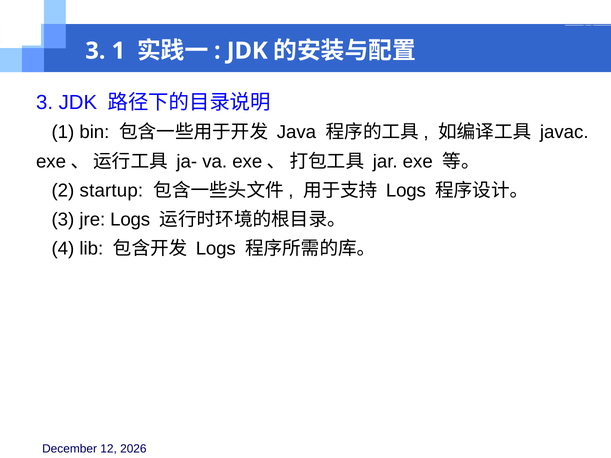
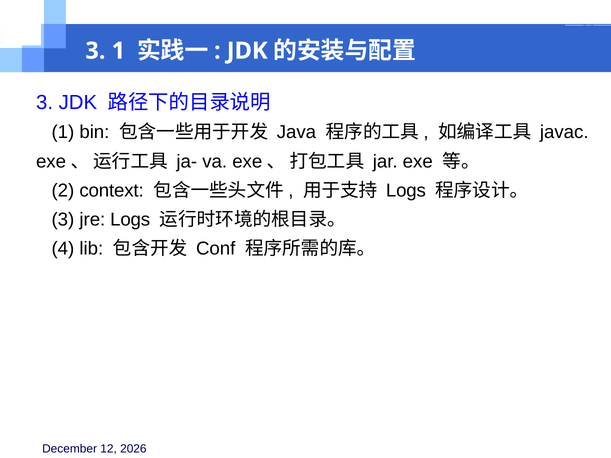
startup: startup -> context (112, 191)
Logs: Logs -> Conf (216, 249)
